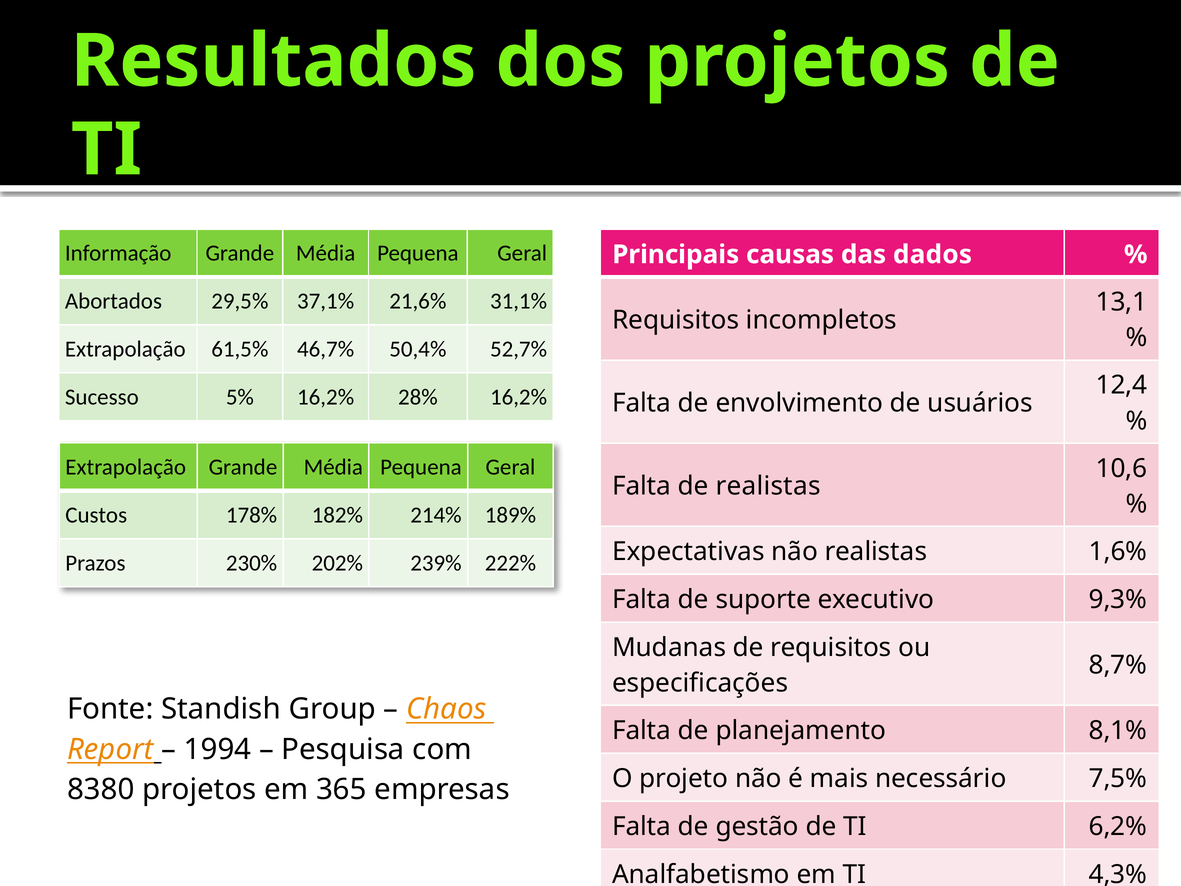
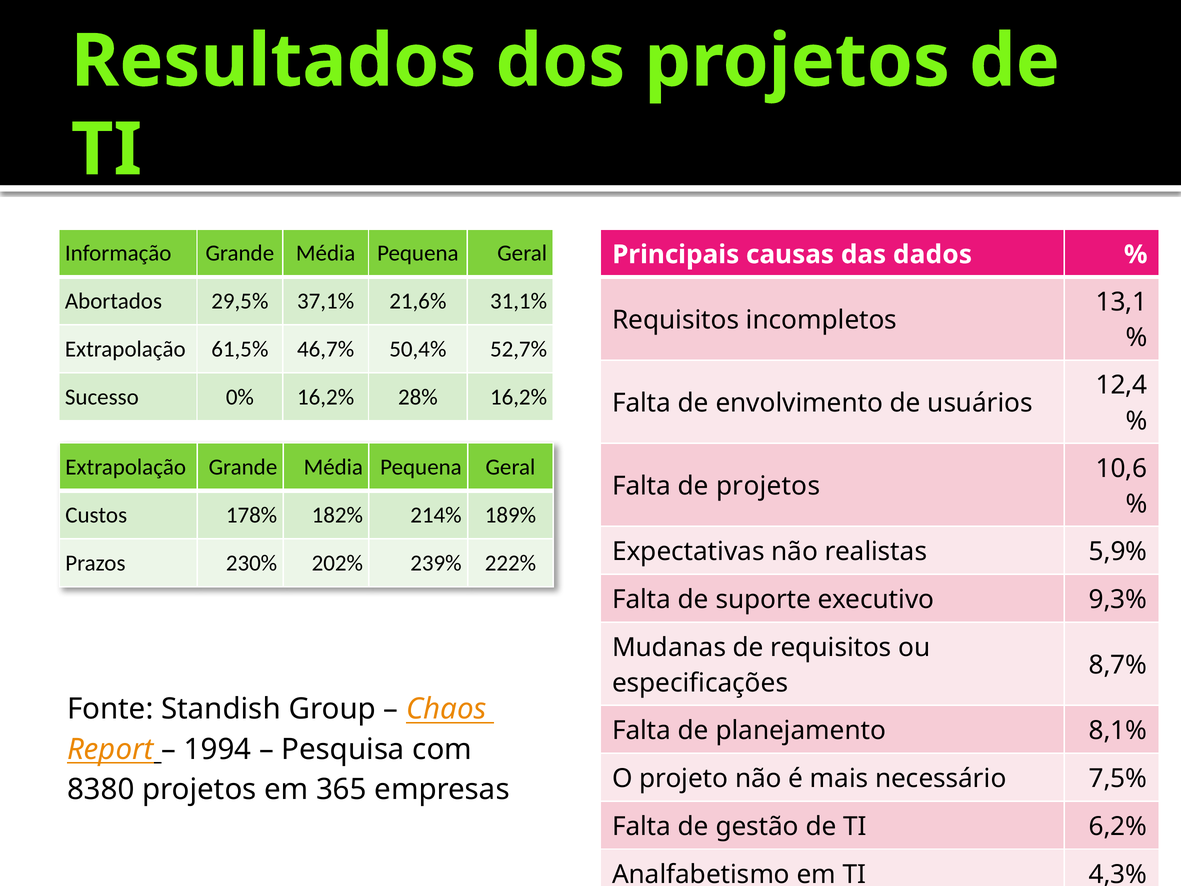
5%: 5% -> 0% (240, 397)
de realistas: realistas -> projetos (768, 486)
1,6%: 1,6% -> 5,9% (1118, 552)
